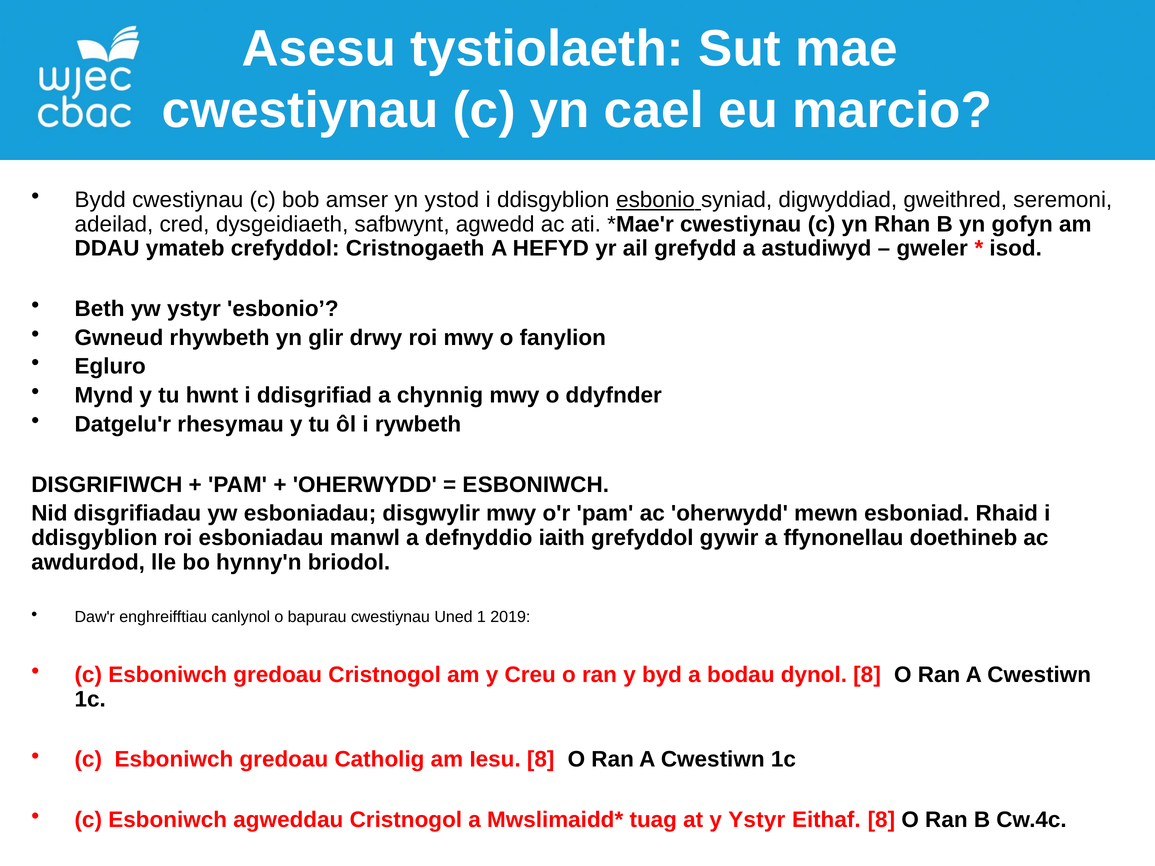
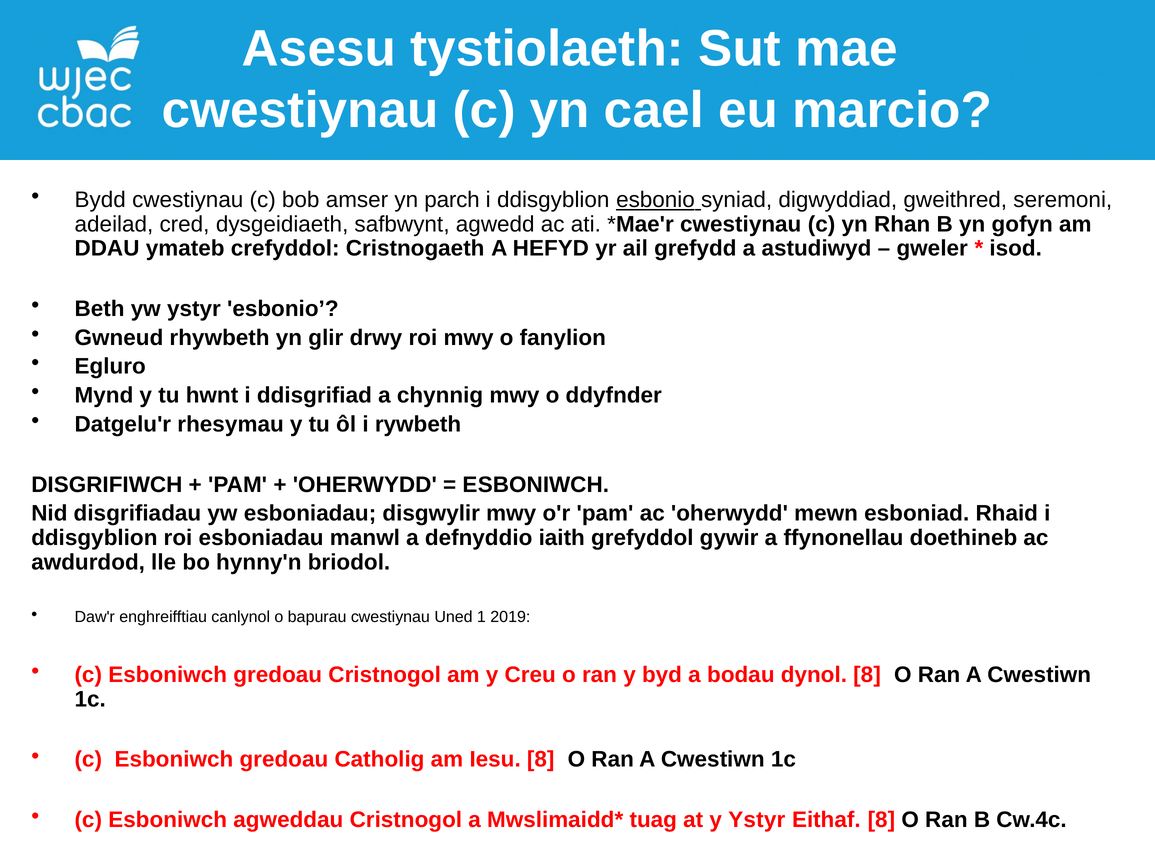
ystod: ystod -> parch (452, 200)
